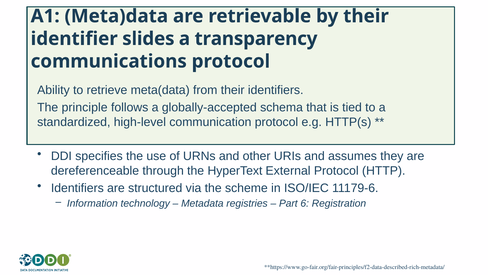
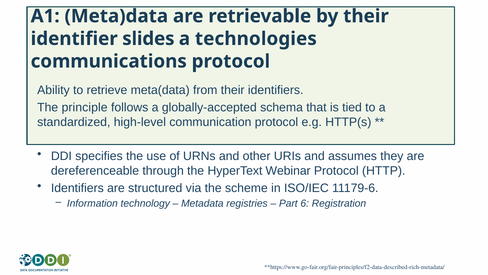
transparency: transparency -> technologies (256, 39)
External: External -> Webinar (288, 171)
